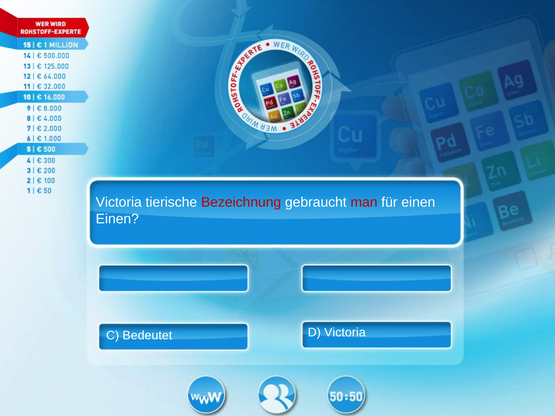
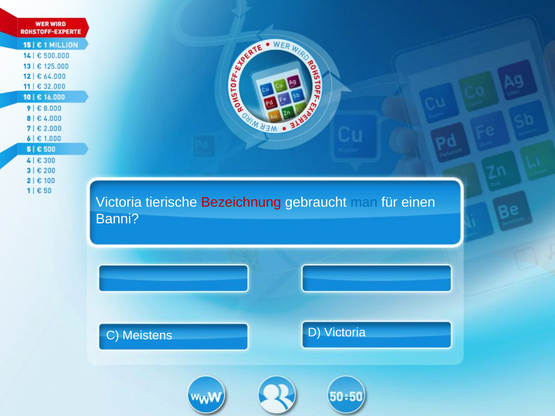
man colour: red -> blue (364, 202)
Einen: Einen -> Banni (117, 219)
Bedeutet: Bedeutet -> Meistens (147, 336)
